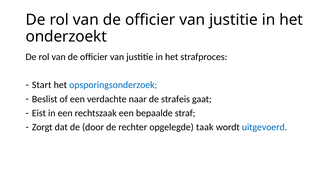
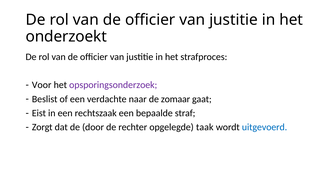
Start: Start -> Voor (42, 85)
opsporingsonderzoek colour: blue -> purple (113, 85)
strafeis: strafeis -> zomaar (176, 99)
